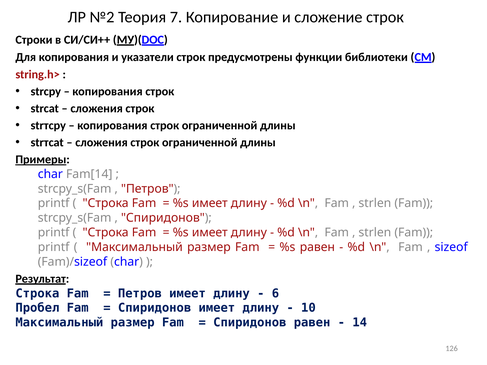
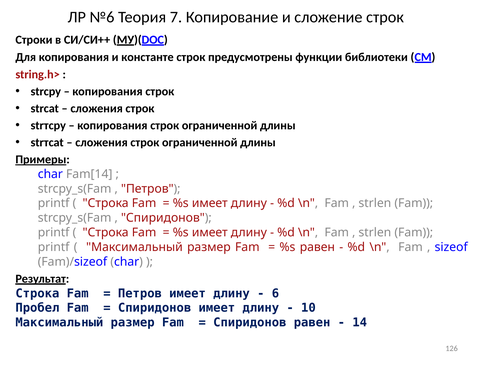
№2: №2 -> №6 (102, 17)
указатели: указатели -> константе (147, 57)
